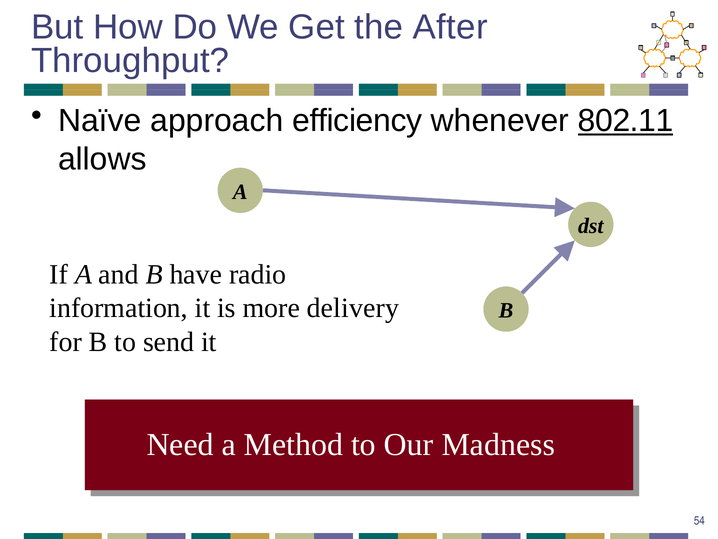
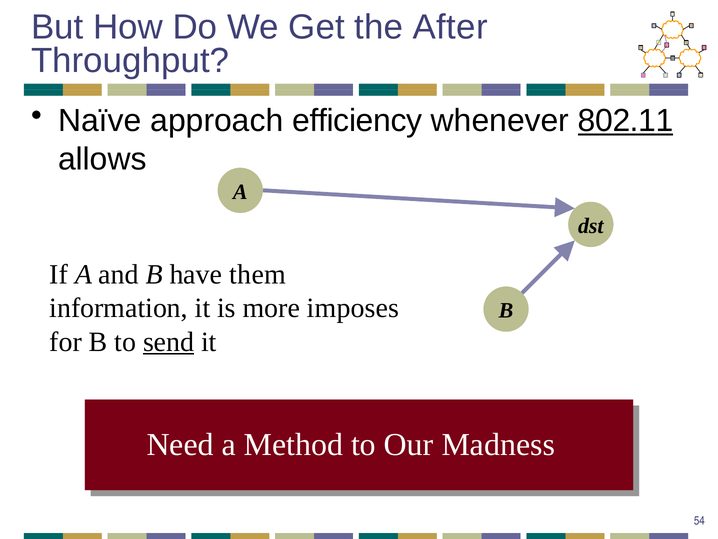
radio: radio -> them (258, 274)
delivery: delivery -> imposes (353, 308)
send underline: none -> present (169, 342)
